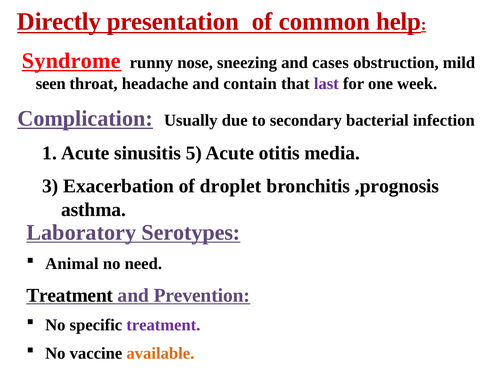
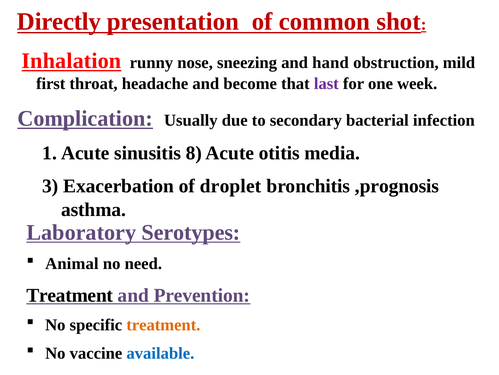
help: help -> shot (399, 22)
Syndrome: Syndrome -> Inhalation (71, 61)
cases: cases -> hand (330, 63)
seen: seen -> first (51, 84)
contain: contain -> become (250, 84)
5: 5 -> 8 (194, 153)
treatment colour: purple -> orange (163, 324)
available colour: orange -> blue (160, 353)
